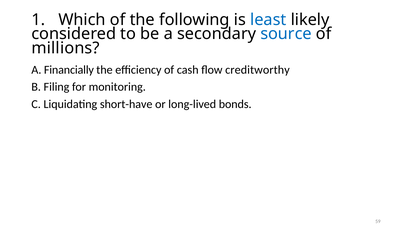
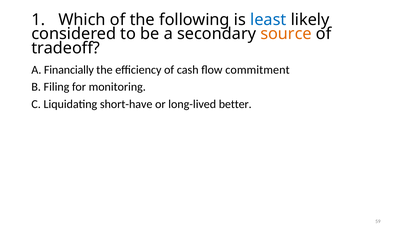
source colour: blue -> orange (286, 34)
millions: millions -> tradeoff (66, 48)
creditworthy: creditworthy -> commitment (257, 70)
bonds: bonds -> better (235, 104)
